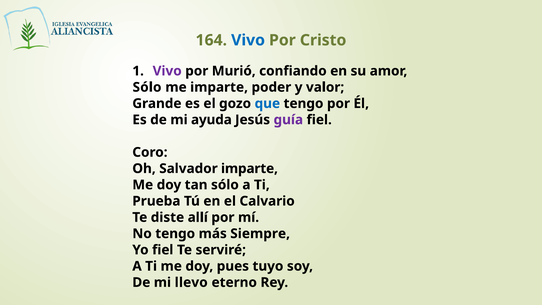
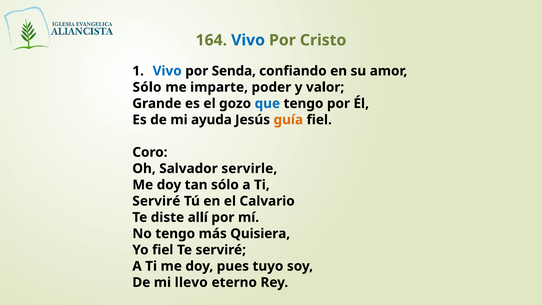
Vivo colour: purple -> blue (167, 71)
Murió: Murió -> Senda (234, 71)
guía colour: purple -> orange (288, 120)
Salvador imparte: imparte -> servirle (249, 168)
Prueba: Prueba -> Serviré (156, 201)
Siempre: Siempre -> Quisiera (260, 234)
